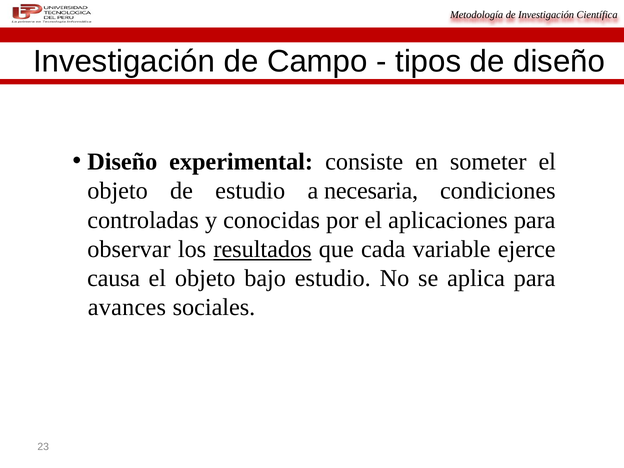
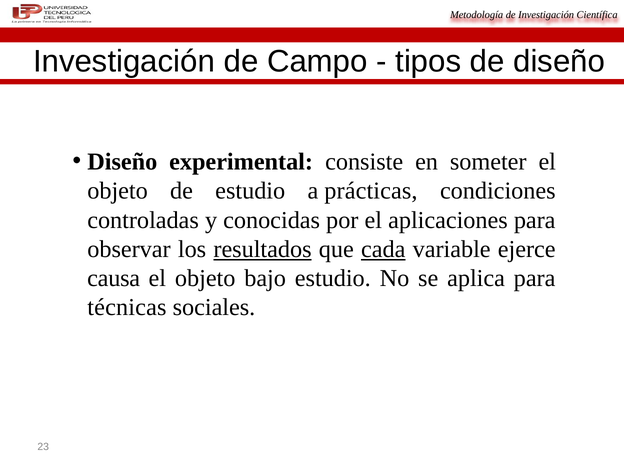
necesaria: necesaria -> prácticas (371, 191)
cada underline: none -> present (383, 249)
avances: avances -> técnicas (127, 307)
